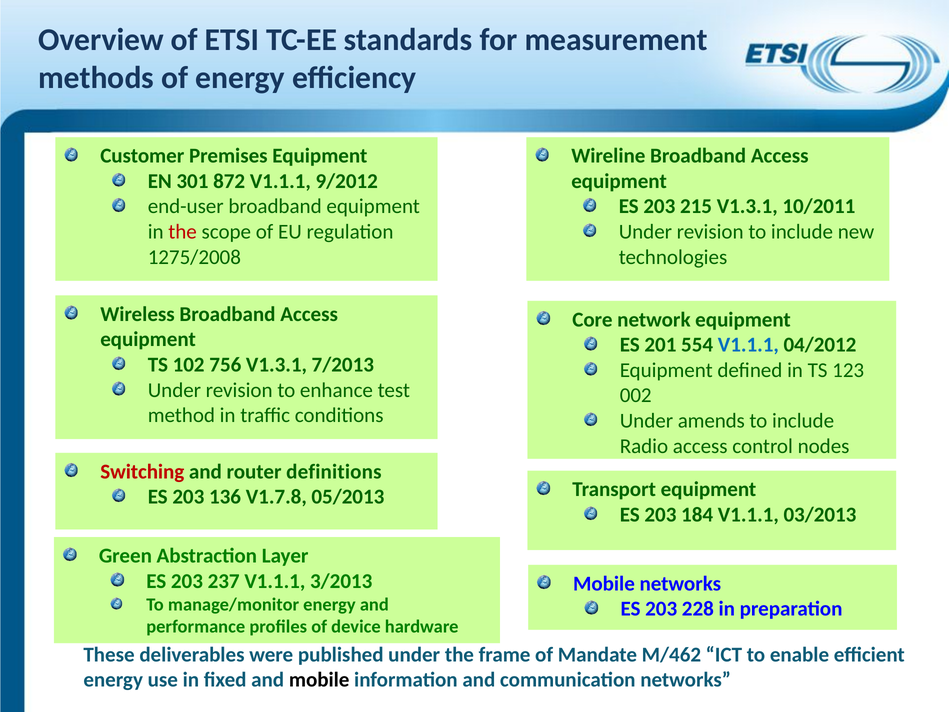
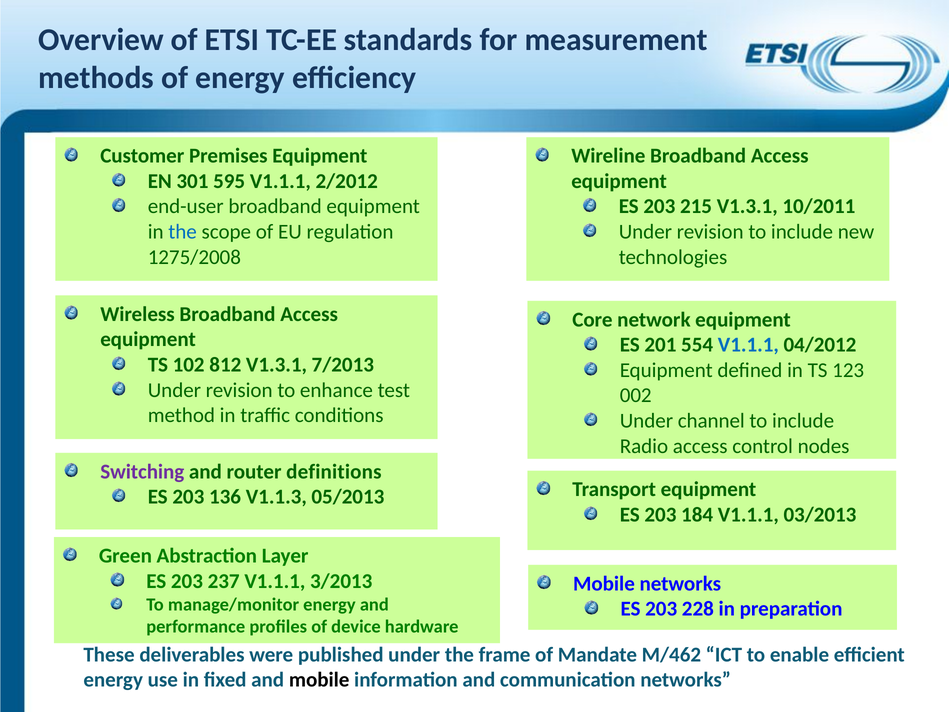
872: 872 -> 595 (229, 181)
9/2012: 9/2012 -> 2/2012 (347, 181)
the colour: red -> blue (183, 232)
756: 756 -> 812 (225, 365)
amends: amends -> channel (711, 421)
Switching colour: red -> purple (142, 471)
V1.7.8: V1.7.8 -> V1.1.3 (276, 497)
